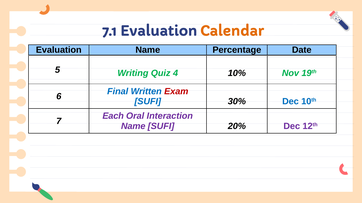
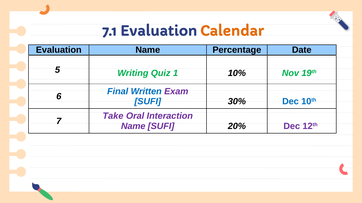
4: 4 -> 1 (176, 73)
Exam colour: red -> purple (176, 92)
Each: Each -> Take (113, 116)
